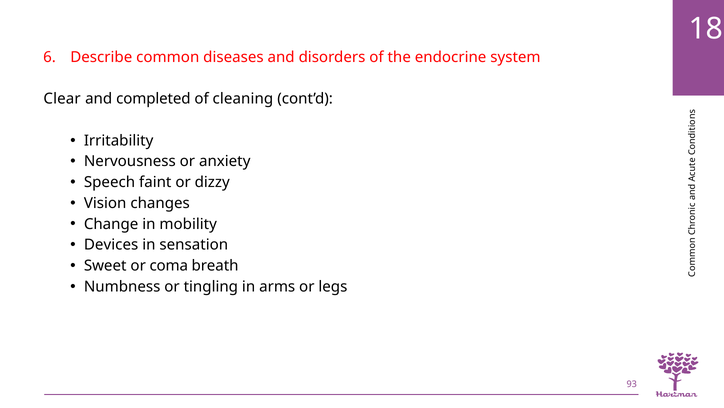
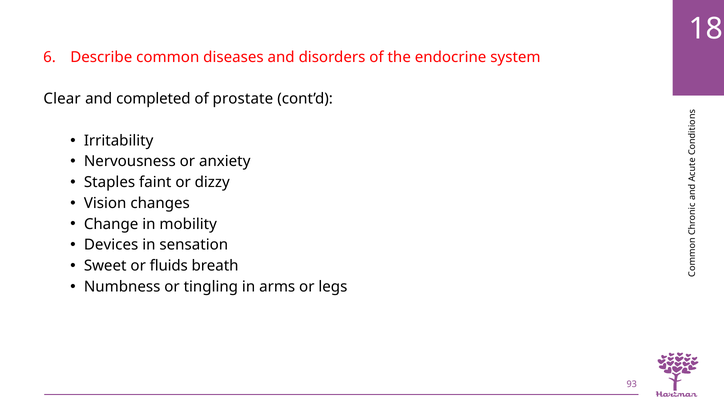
cleaning: cleaning -> prostate (243, 99)
Speech: Speech -> Staples (110, 182)
coma: coma -> fluids (169, 265)
